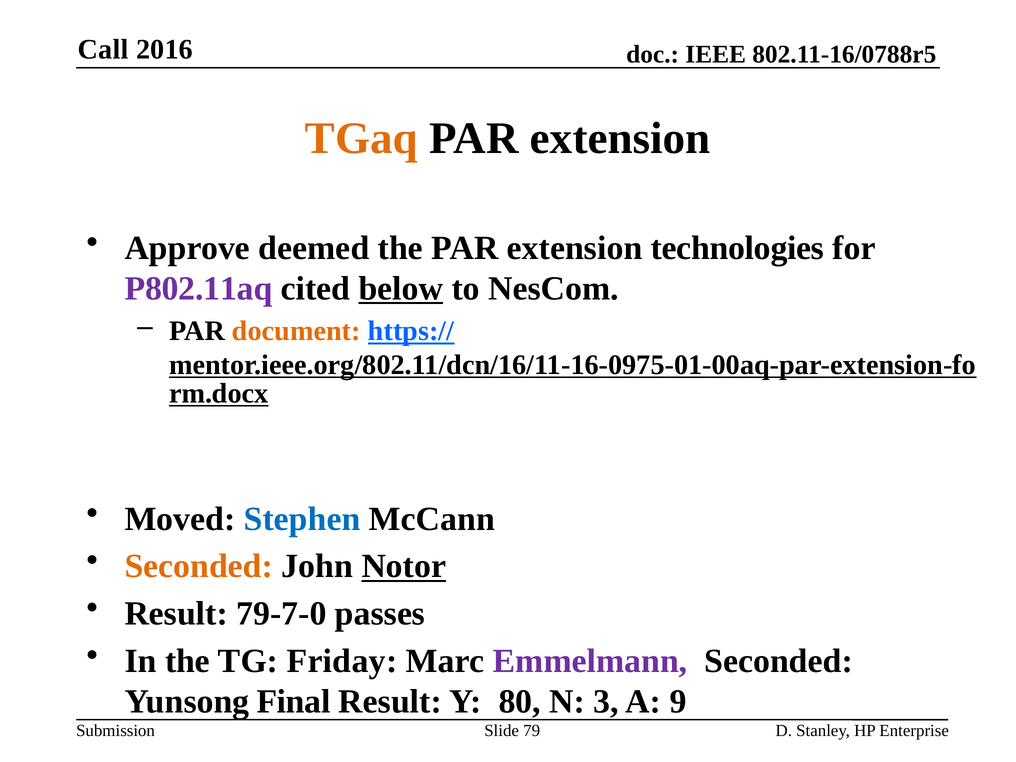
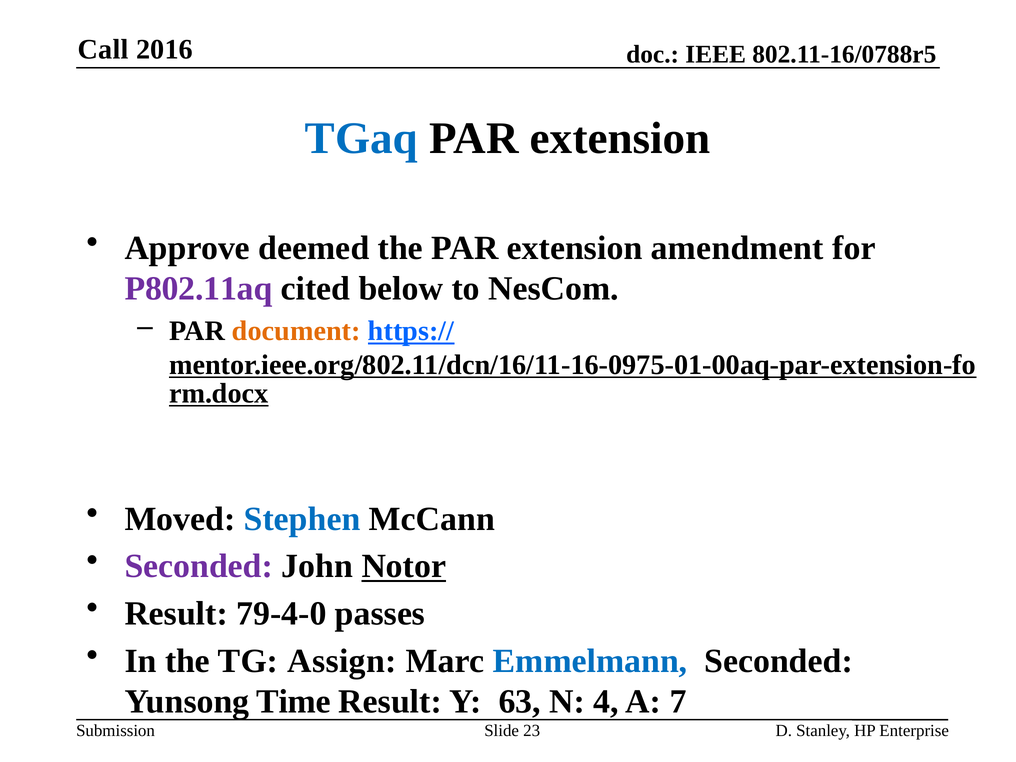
TGaq colour: orange -> blue (361, 139)
technologies: technologies -> amendment (737, 248)
below underline: present -> none (401, 289)
Seconded colour: orange -> purple (199, 566)
79-7-0: 79-7-0 -> 79-4-0 (281, 614)
Friday: Friday -> Assign (342, 661)
Emmelmann colour: purple -> blue (590, 661)
Final: Final -> Time (293, 702)
80: 80 -> 63 (520, 702)
3: 3 -> 4 (606, 702)
9: 9 -> 7 (678, 702)
79: 79 -> 23 (532, 731)
